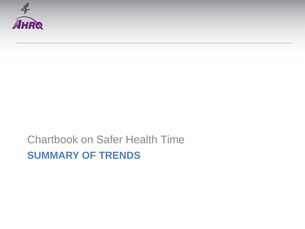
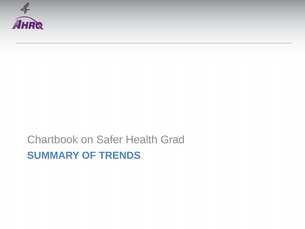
Time: Time -> Grad (173, 140)
